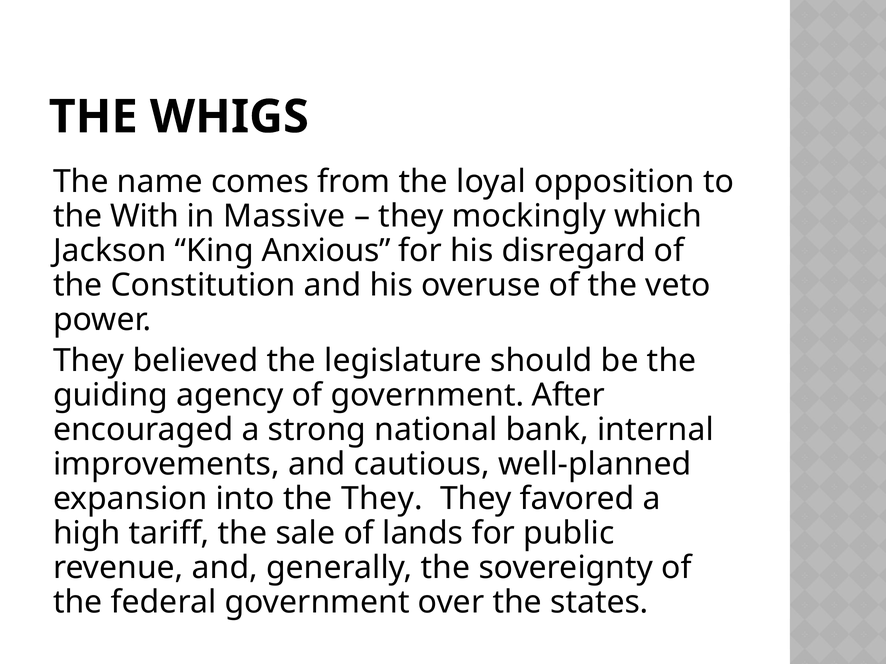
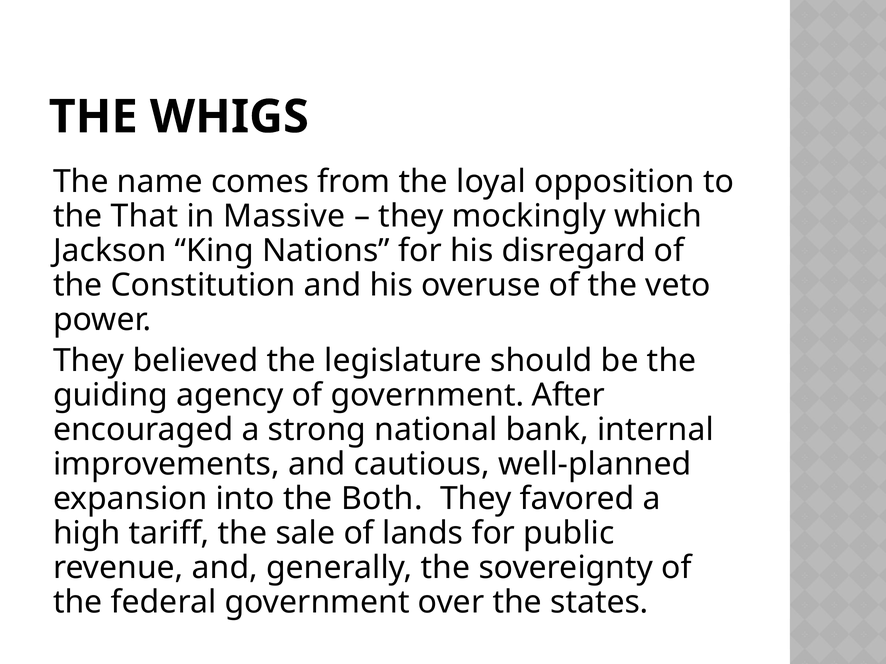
With: With -> That (144, 216)
Anxious: Anxious -> Nations (326, 251)
the They: They -> Both (382, 499)
